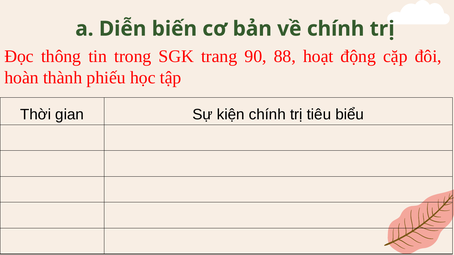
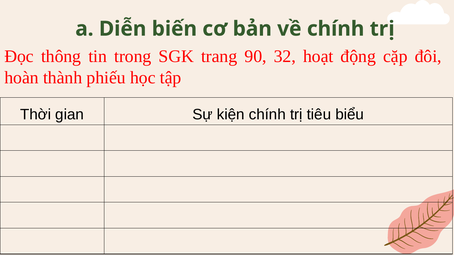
88: 88 -> 32 (285, 56)
